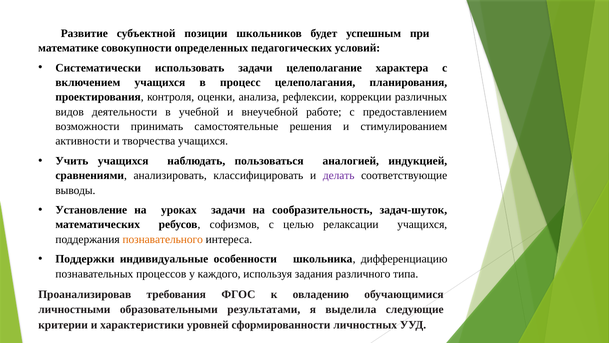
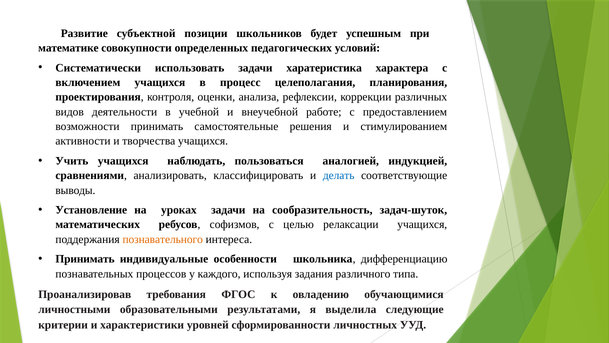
целеполагание: целеполагание -> харатеристика (324, 68)
делать colour: purple -> blue (339, 175)
Поддержки: Поддержки -> Принимать (85, 259)
